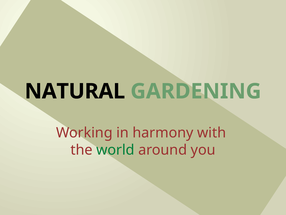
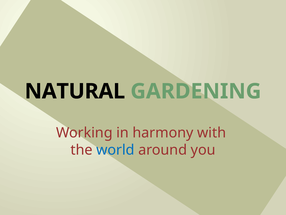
world colour: green -> blue (115, 150)
